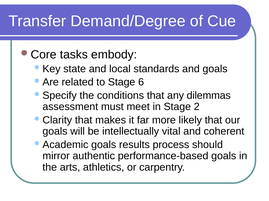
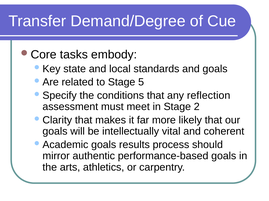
6: 6 -> 5 (141, 82)
dilemmas: dilemmas -> reflection (209, 96)
